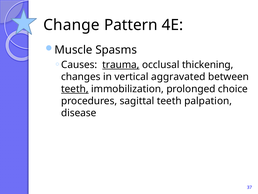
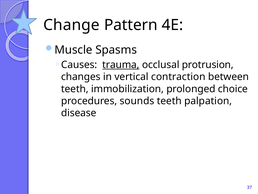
thickening: thickening -> protrusion (208, 65)
aggravated: aggravated -> contraction (178, 77)
teeth underline: present -> none (75, 89)
sagittal: sagittal -> sounds (137, 101)
